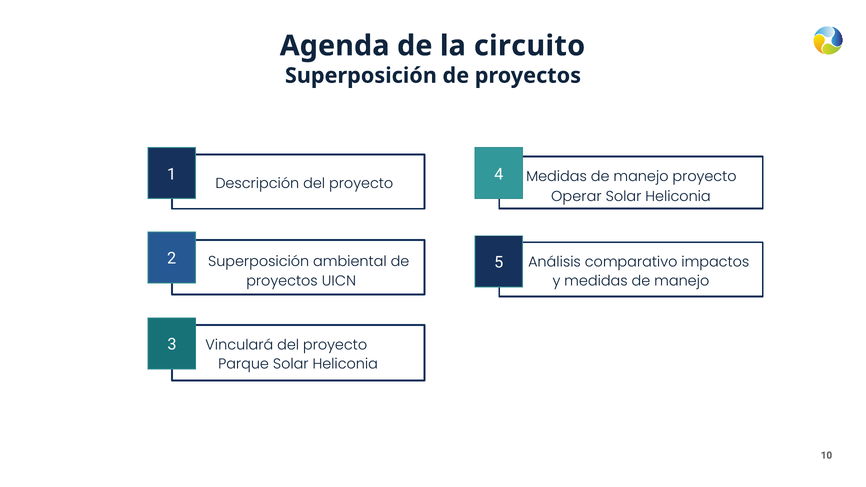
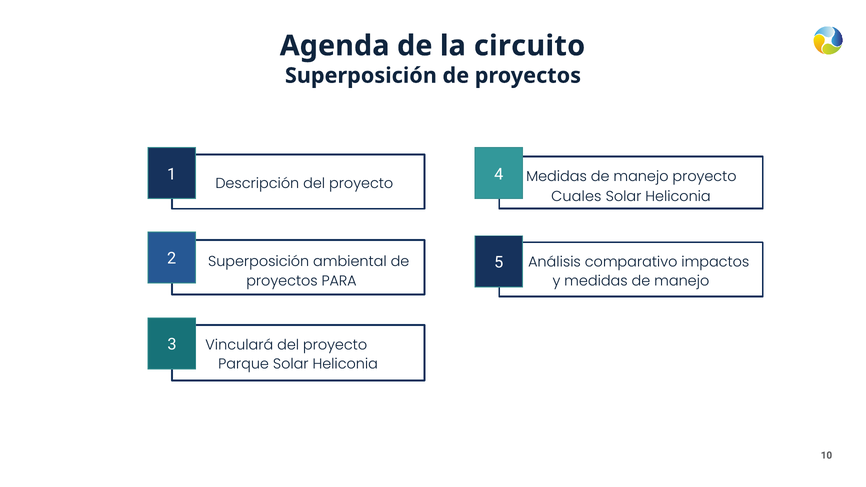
Operar: Operar -> Cuales (576, 196)
UICN: UICN -> PARA (339, 281)
